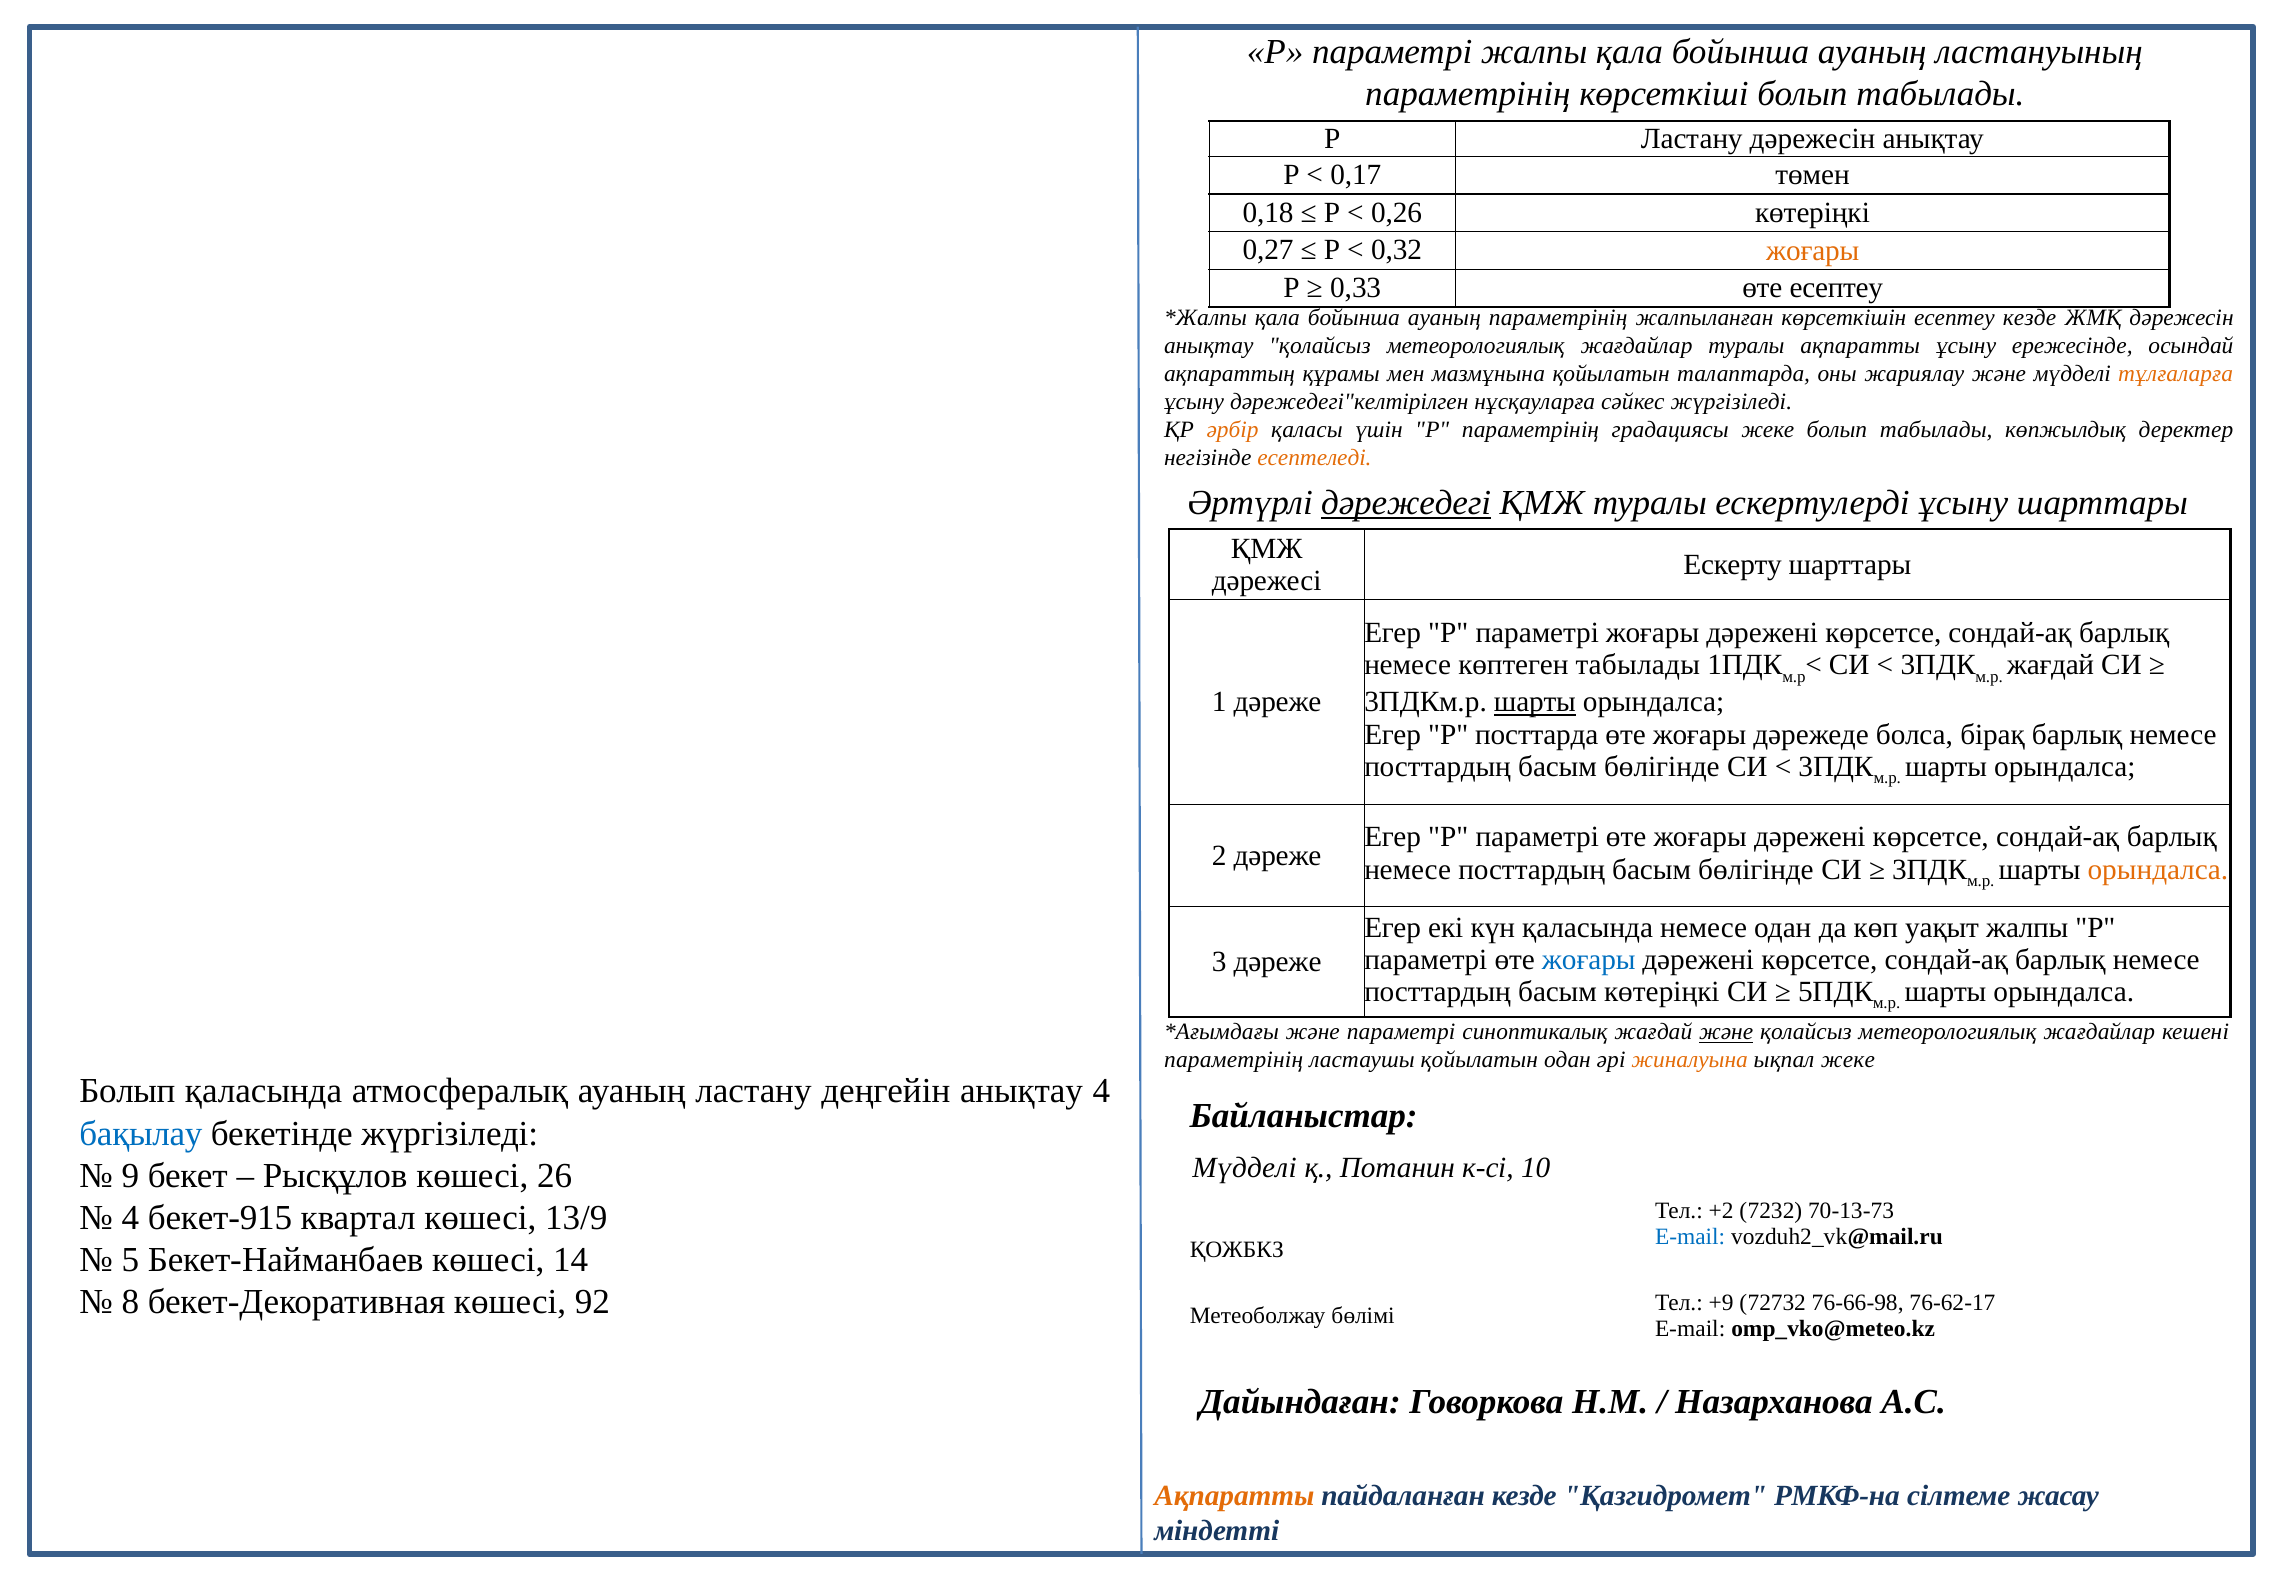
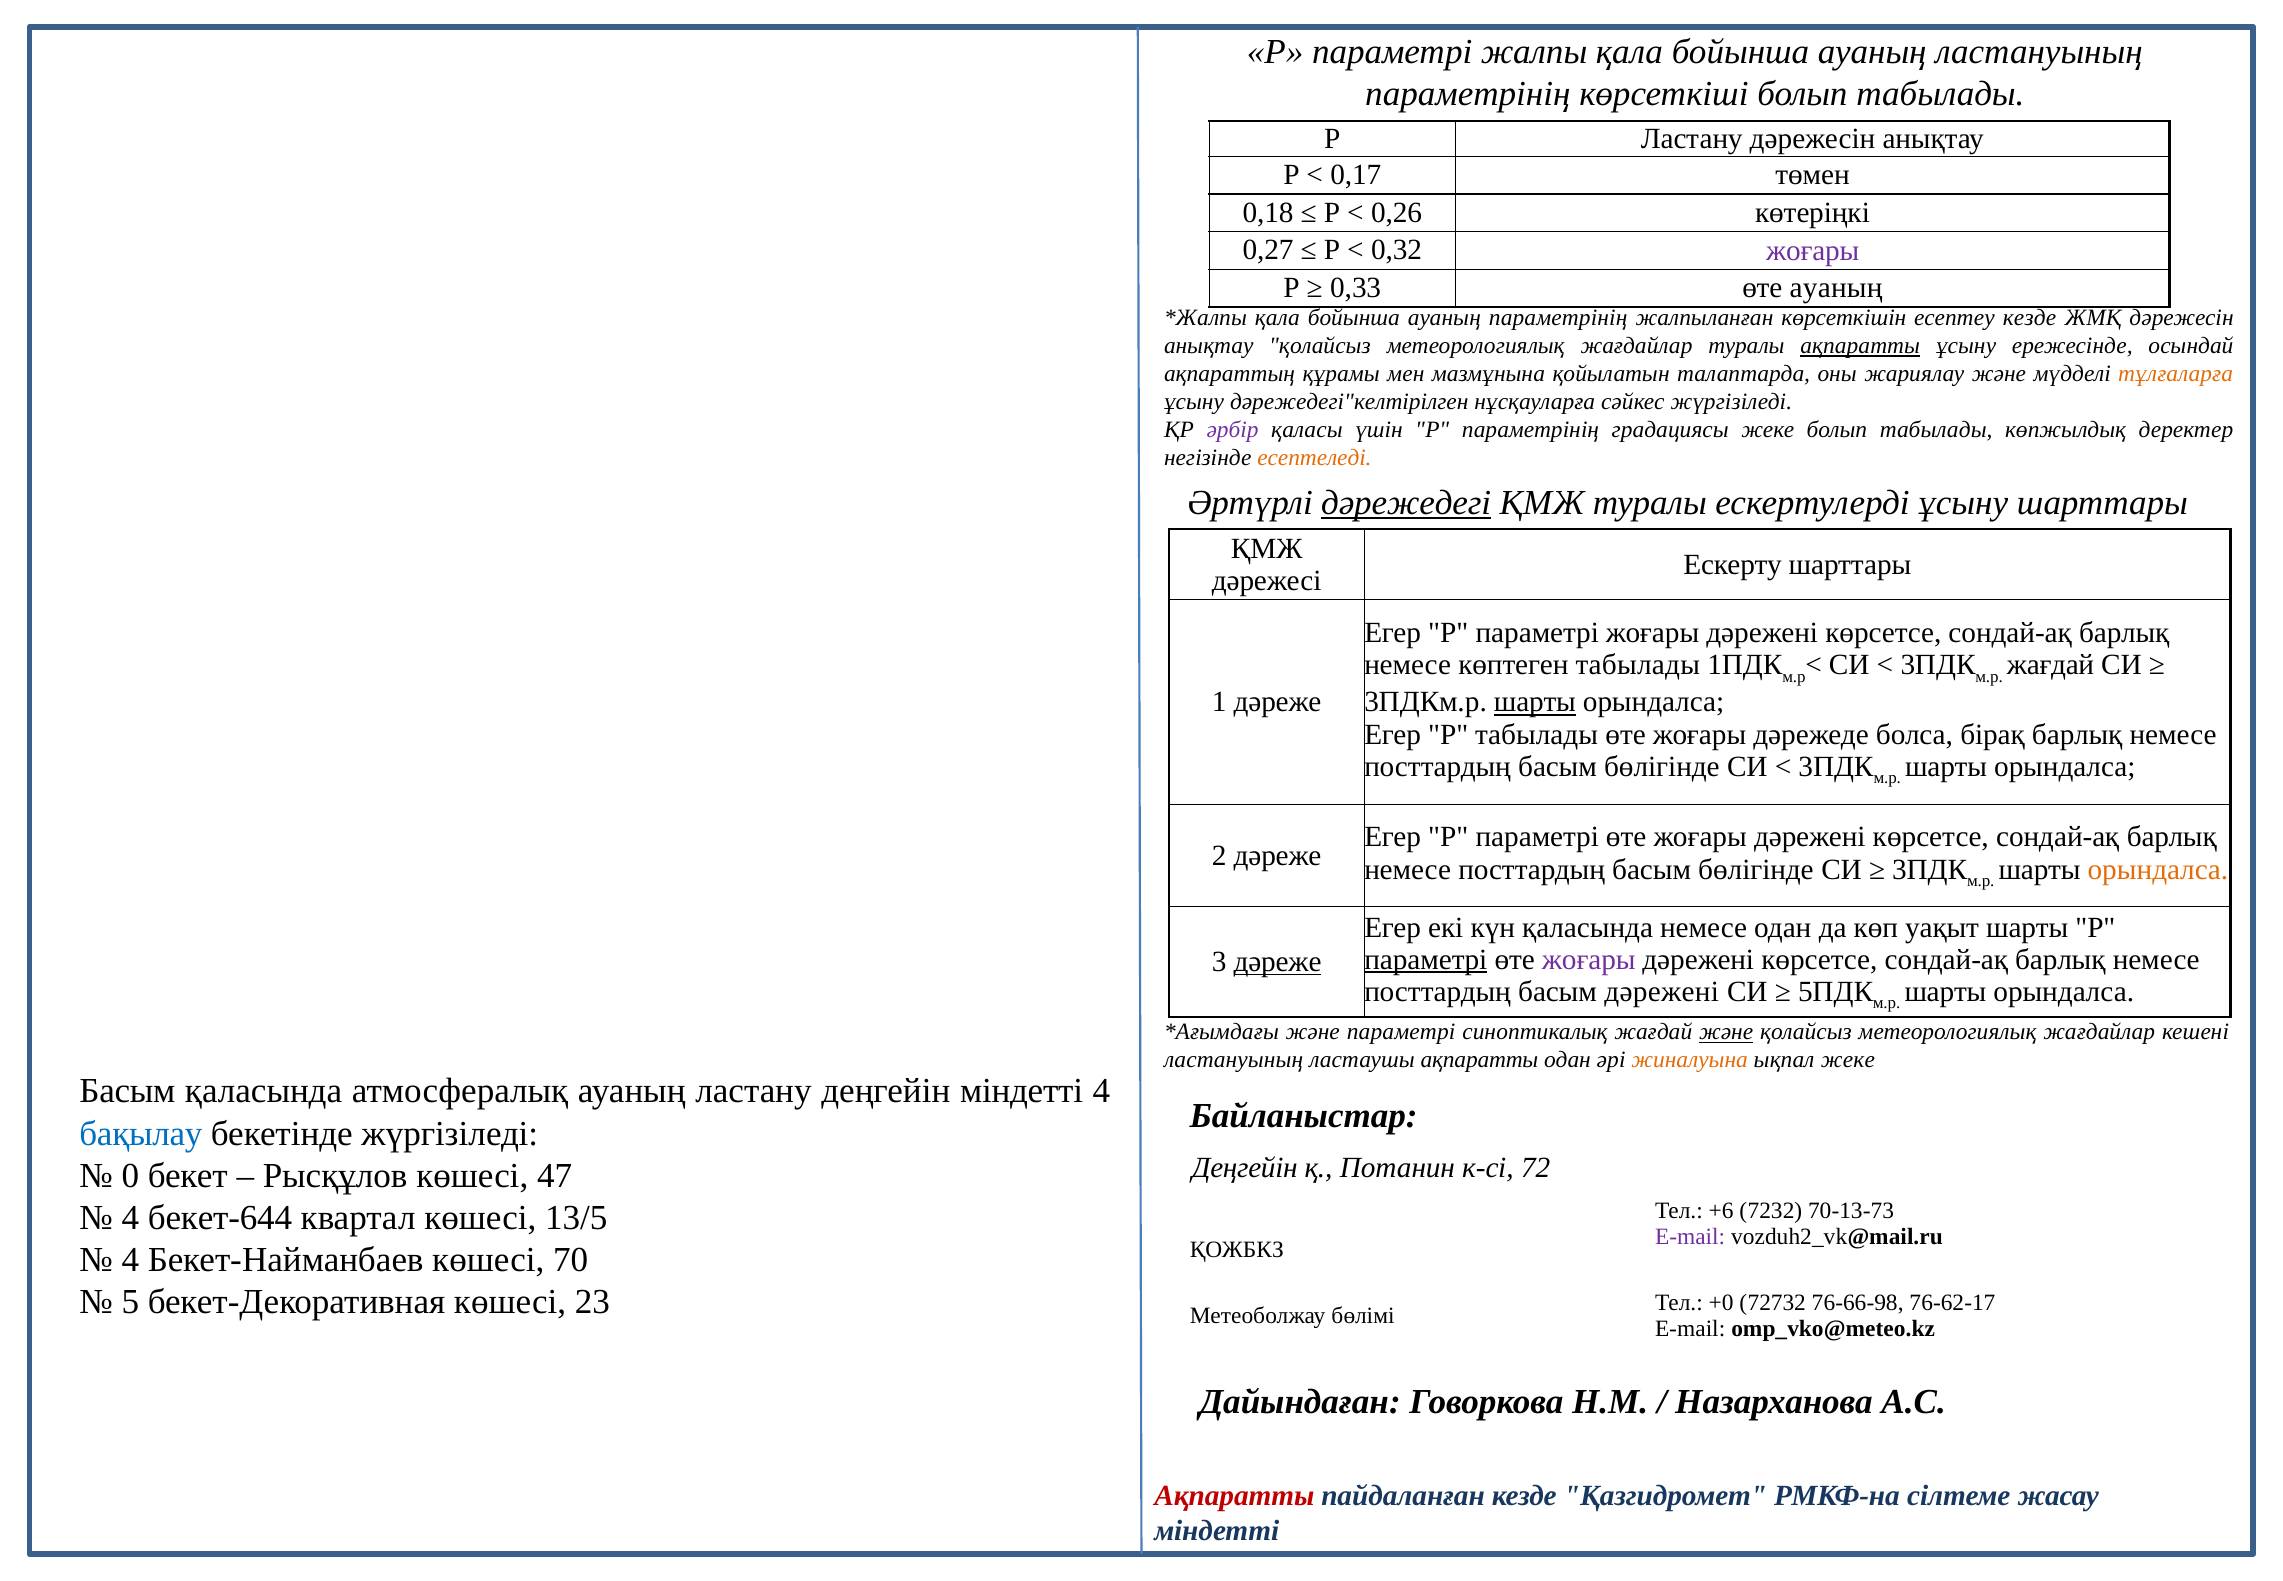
жоғары colour: orange -> purple (1813, 250)
өте есептеу: есептеу -> ауаның (1836, 288)
ақпаратты underline: none -> present (1860, 346)
әрбір colour: orange -> purple (1233, 430)
P посттарда: посттарда -> табылады (1537, 734)
уақыт жалпы: жалпы -> шарты (2027, 927)
параметрі underline: none -> present (1426, 959)
жоғары colour: blue -> purple (1589, 959)
дәреже underline: none -> present (1278, 962)
басым көтеріңкі: көтеріңкі -> дәрежені (1662, 992)
параметрінің: параметрінің -> ластануының (1234, 1060)
ластаушы қойылатын: қойылатын -> ақпаратты (1480, 1060)
Болып: Болып -> Басым (127, 1091)
деңгейін анықтау: анықтау -> міндетті (1022, 1091)
Мүдделі: Мүдделі -> Деңгейін (1245, 1168)
10: 10 -> 72 (1536, 1168)
9: 9 -> 0 (130, 1175)
26: 26 -> 47 (555, 1175)
+2: +2 -> +6 (1721, 1211)
бекет-915: бекет-915 -> бекет-644 (220, 1217)
13/9: 13/9 -> 13/5 (576, 1217)
E-mail colour: blue -> purple (1690, 1237)
5: 5 -> 4 (130, 1260)
14: 14 -> 70 (571, 1260)
8: 8 -> 5 (130, 1302)
92: 92 -> 23 (592, 1302)
+9: +9 -> +0 (1721, 1302)
Ақпаратты colour: orange -> red (1234, 1495)
